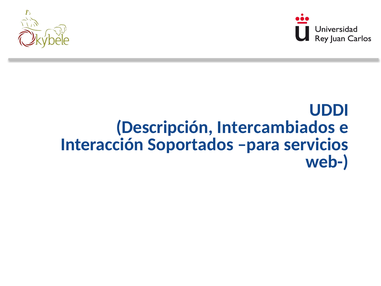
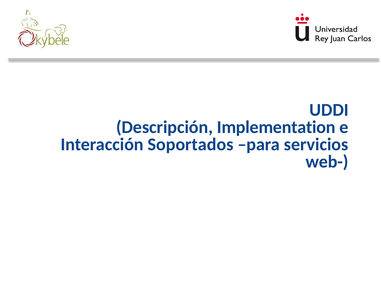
Intercambiados: Intercambiados -> Implementation (276, 127)
